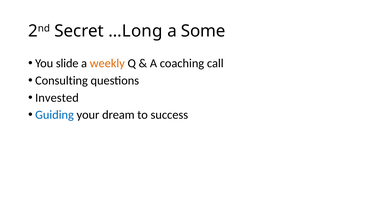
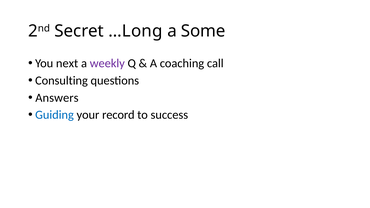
slide: slide -> next (67, 63)
weekly colour: orange -> purple (107, 63)
Invested: Invested -> Answers (57, 98)
dream: dream -> record (118, 115)
